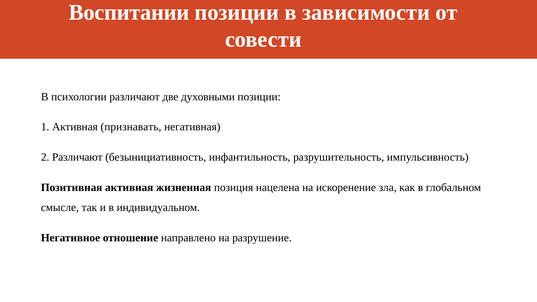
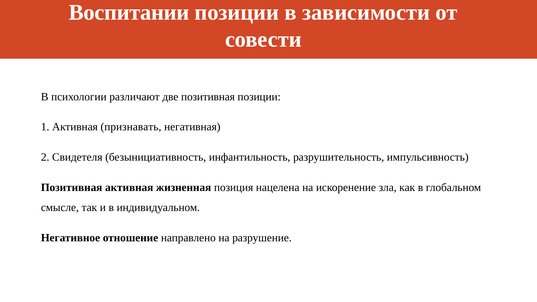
две духовными: духовными -> позитивная (208, 97)
2 Различают: Различают -> Свидетеля (77, 157)
